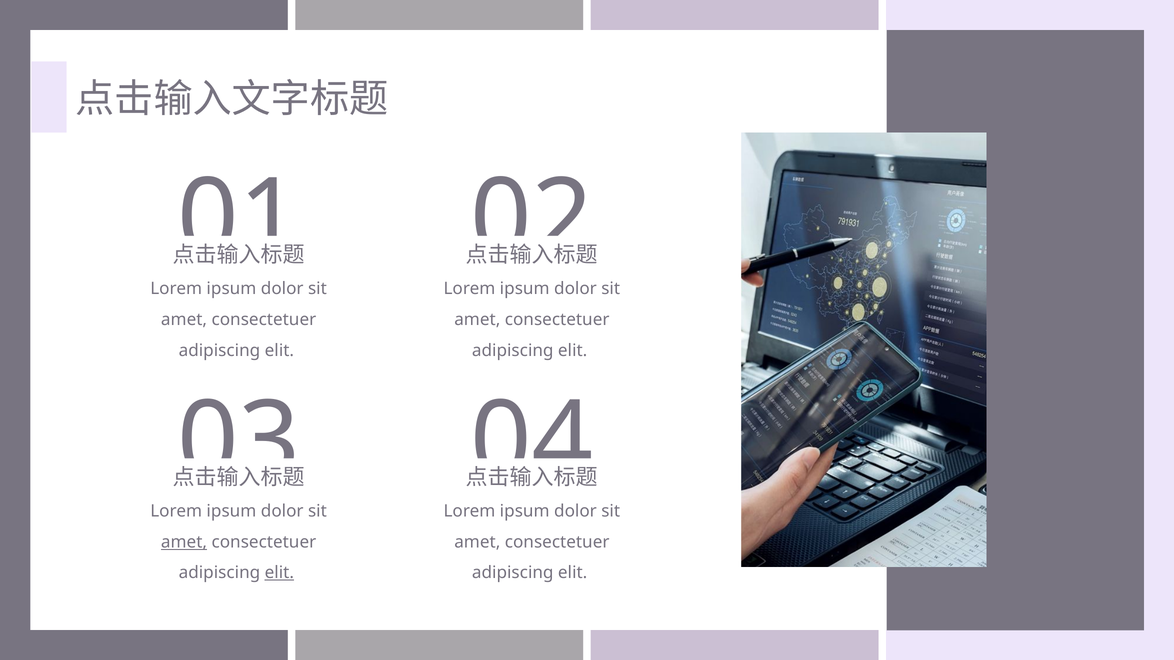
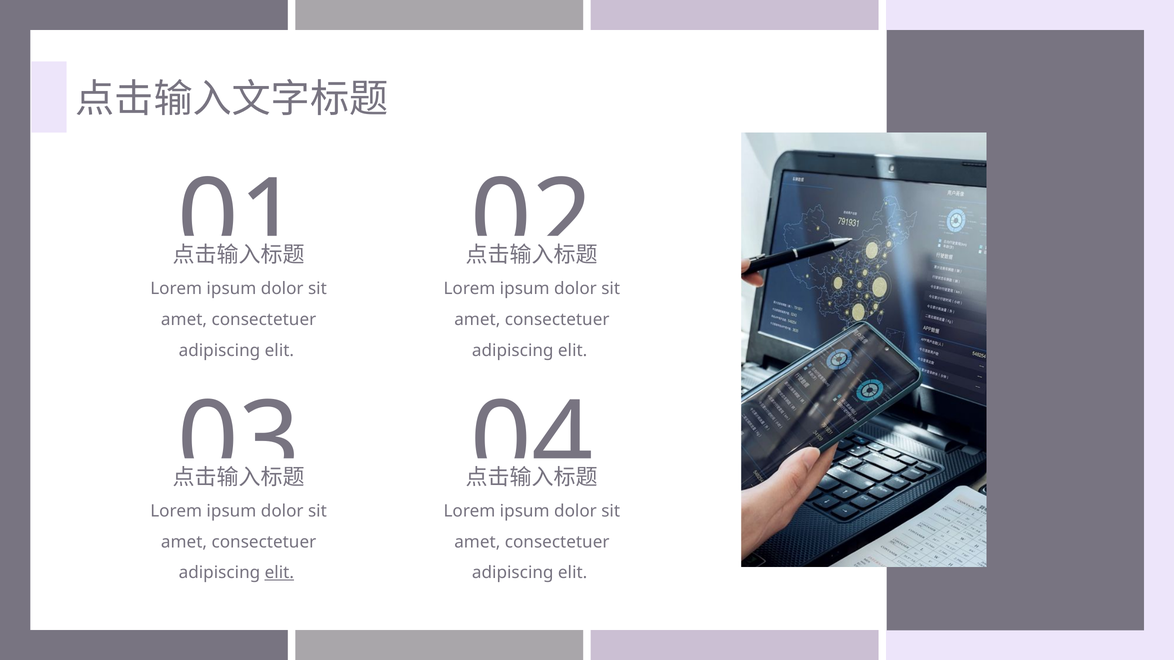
amet underline: present -> none (184, 542)
